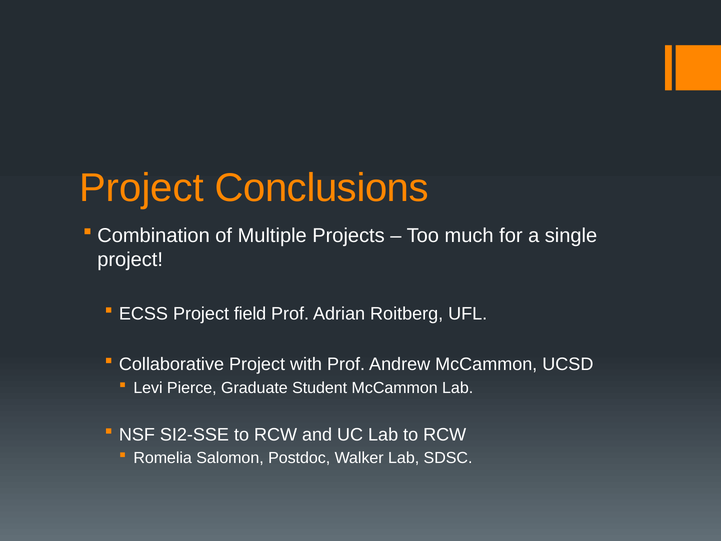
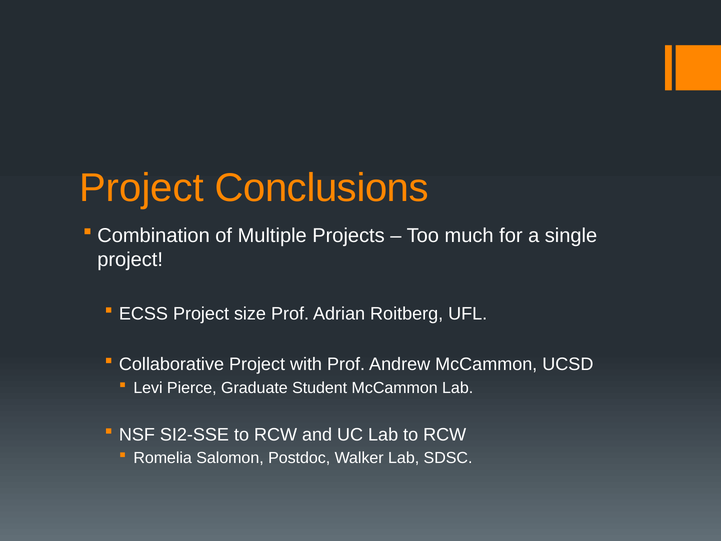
field: field -> size (250, 314)
